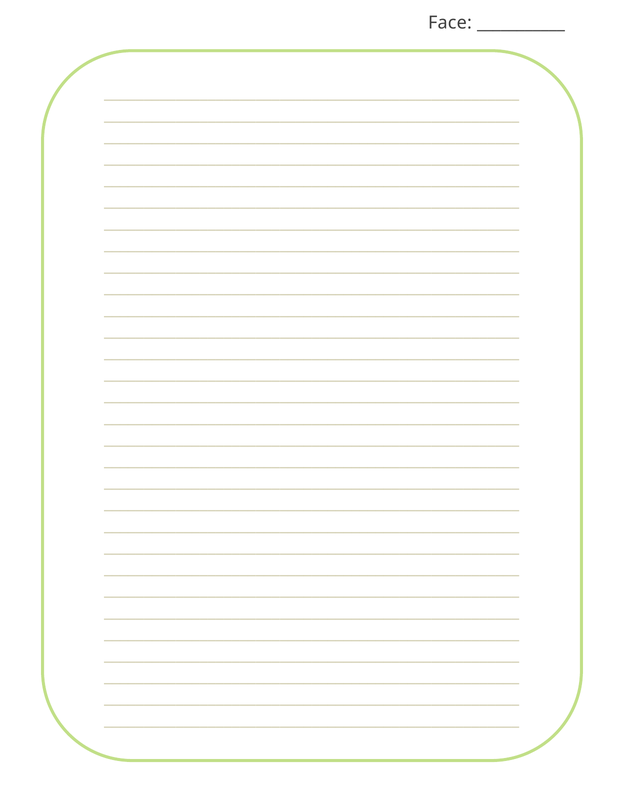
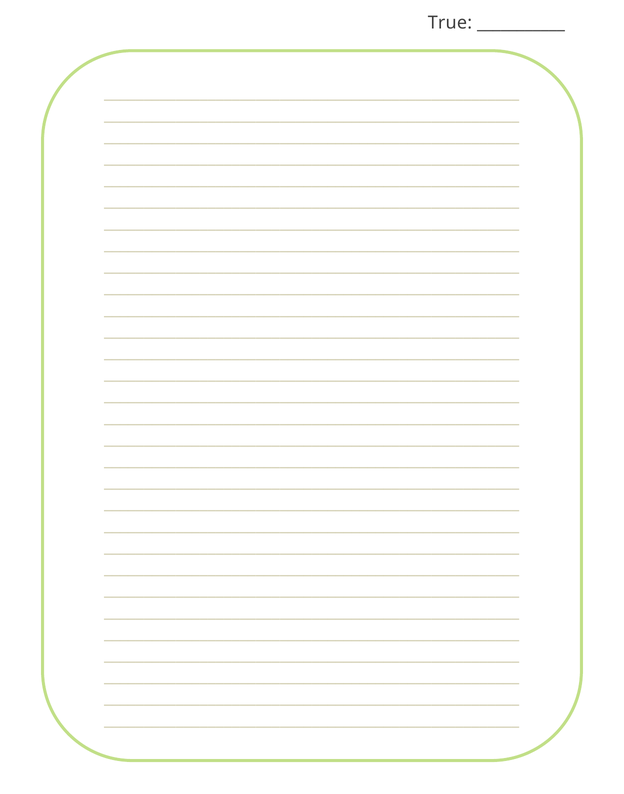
Face: Face -> True (450, 23)
